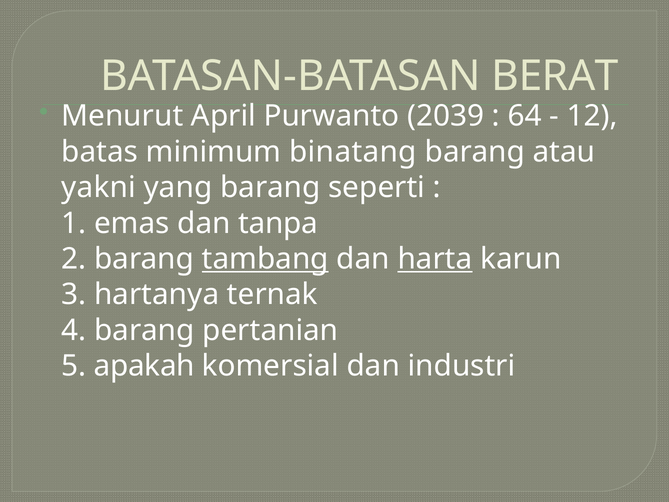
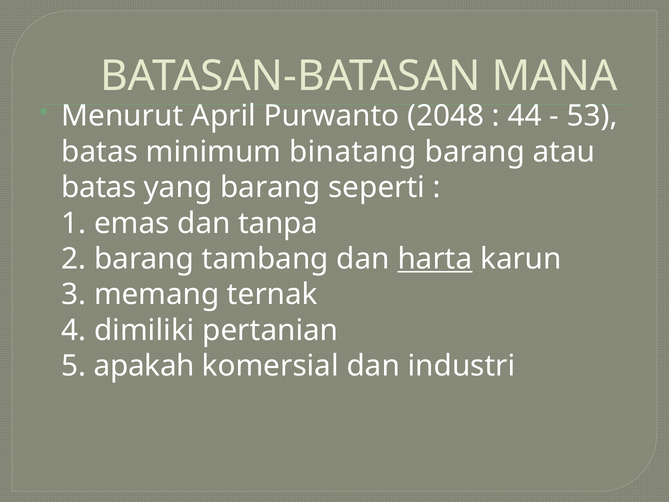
BERAT: BERAT -> MANA (555, 76)
2039: 2039 -> 2048 (446, 116)
64: 64 -> 44 (525, 116)
12: 12 -> 53 (592, 116)
yakni: yakni -> batas (99, 187)
tambang underline: present -> none (265, 259)
hartanya: hartanya -> memang (157, 294)
4 barang: barang -> dimiliki (144, 330)
